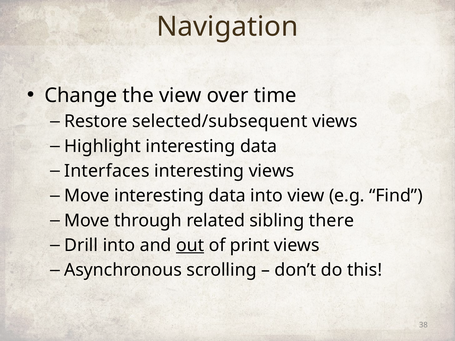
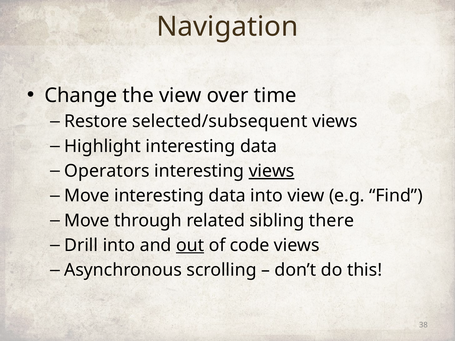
Interfaces: Interfaces -> Operators (107, 171)
views underline: none -> present (272, 171)
print: print -> code (250, 246)
